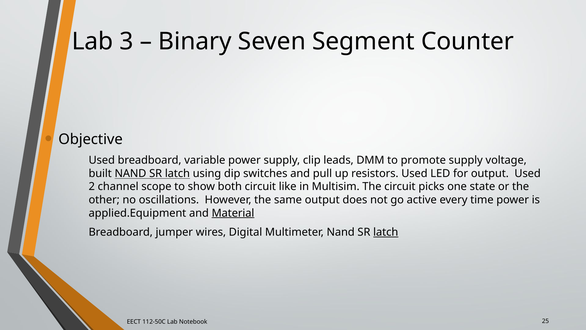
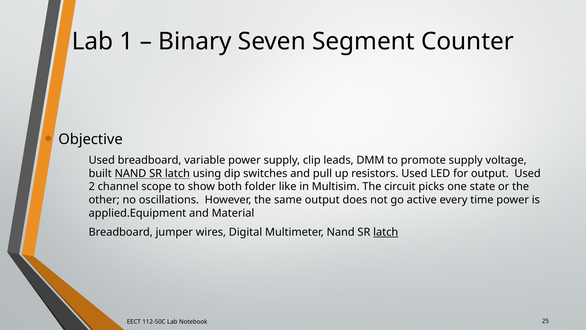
3: 3 -> 1 (126, 41)
both circuit: circuit -> folder (260, 186)
Material underline: present -> none (233, 213)
